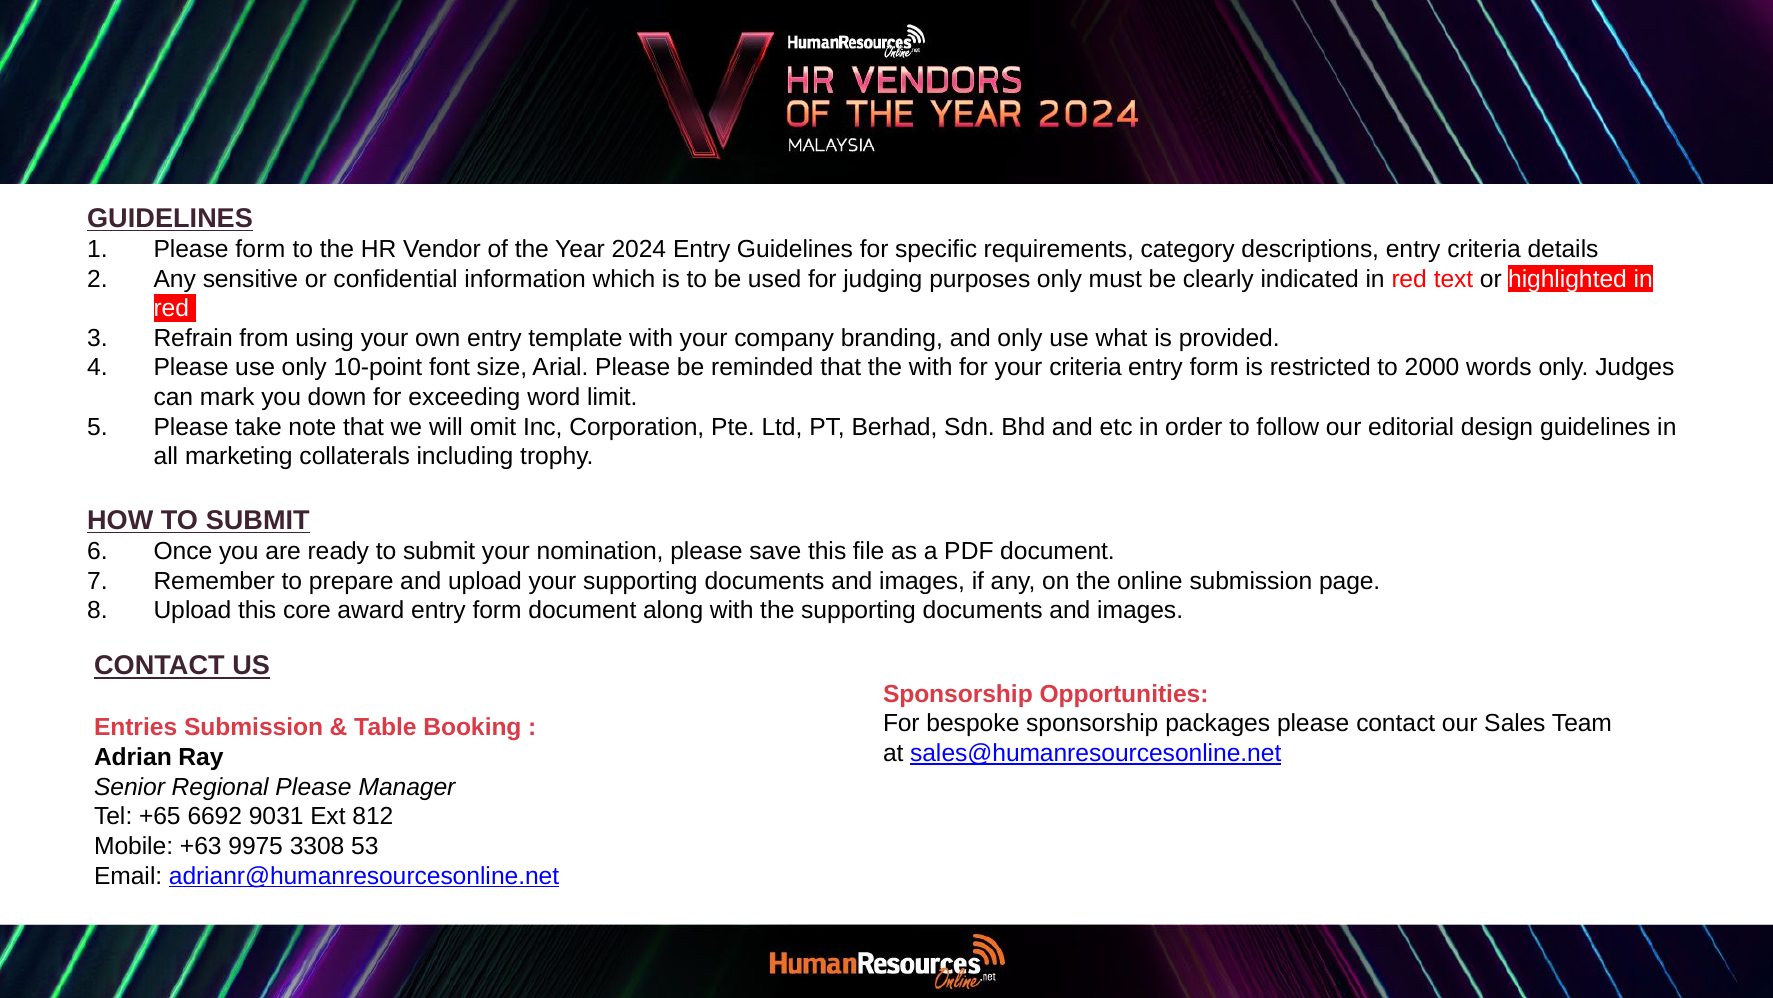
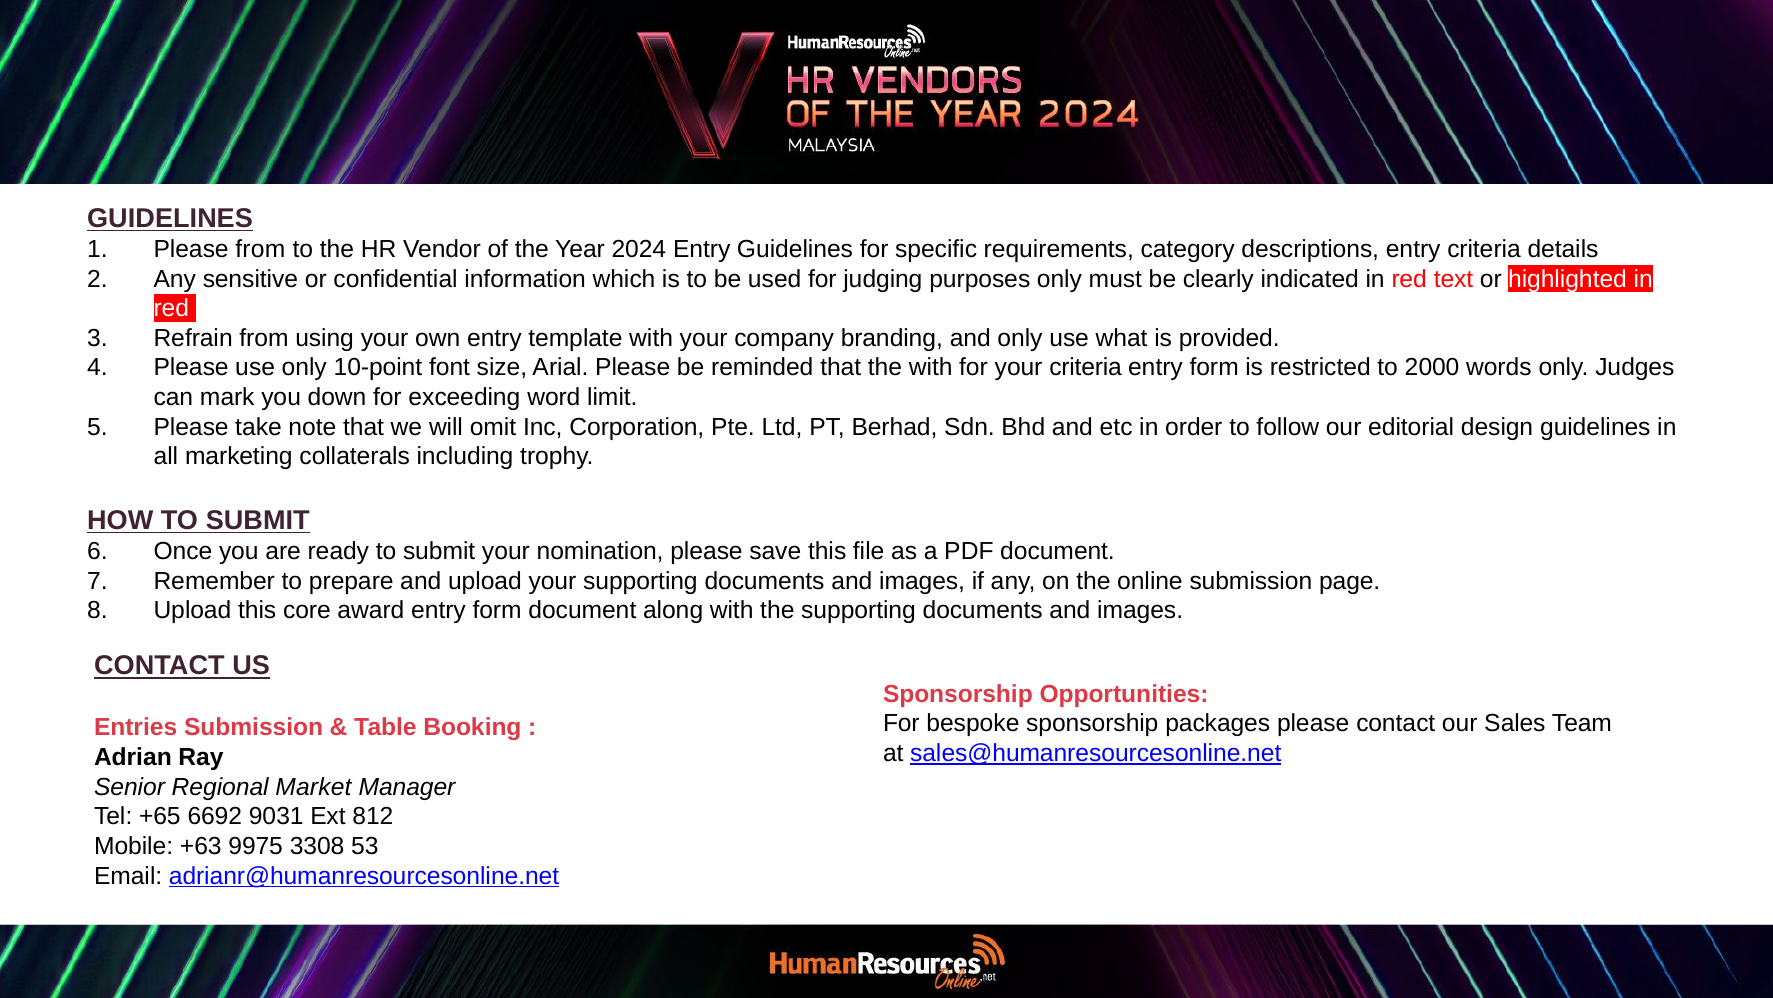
Please form: form -> from (260, 249)
Regional Please: Please -> Market (313, 787)
